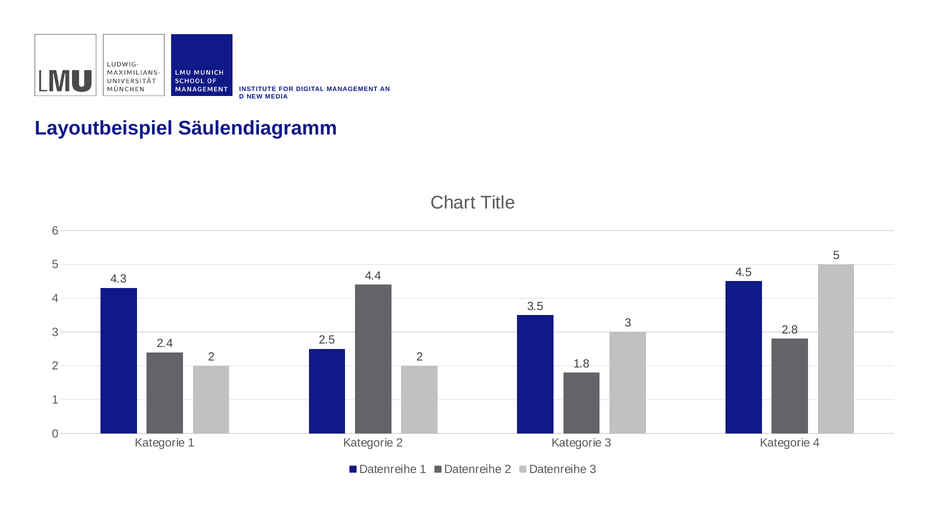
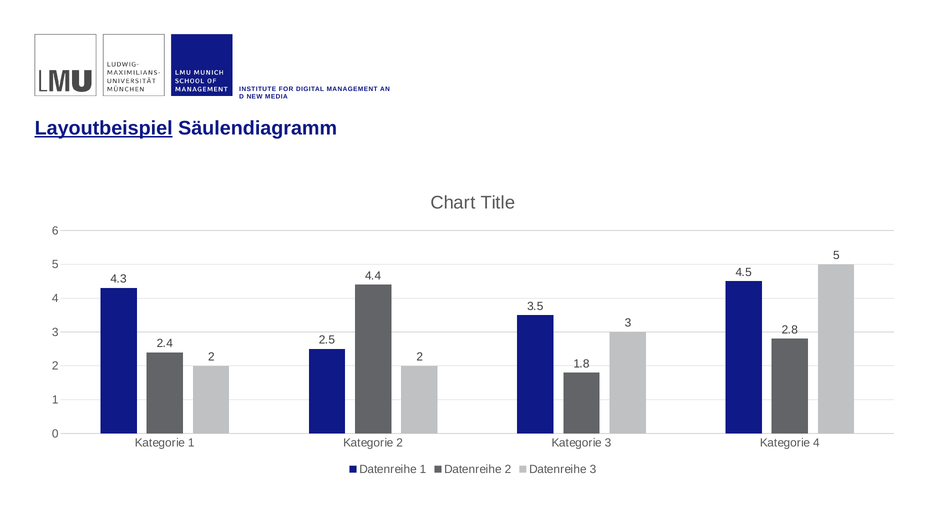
Layoutbeispiel underline: none -> present (104, 128)
